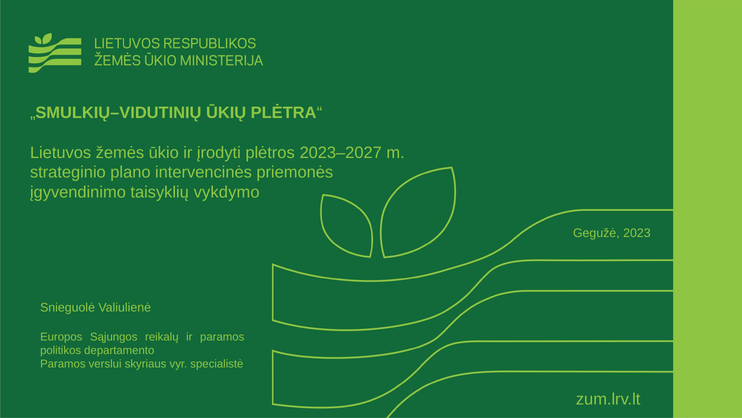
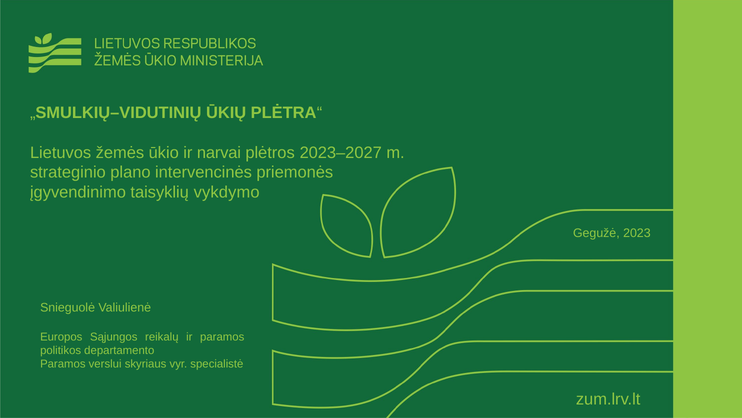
įrodyti: įrodyti -> narvai (219, 152)
